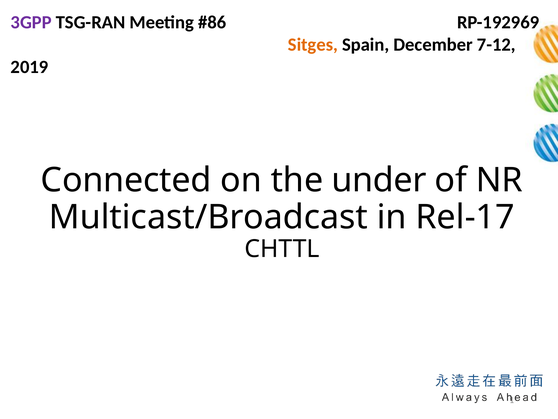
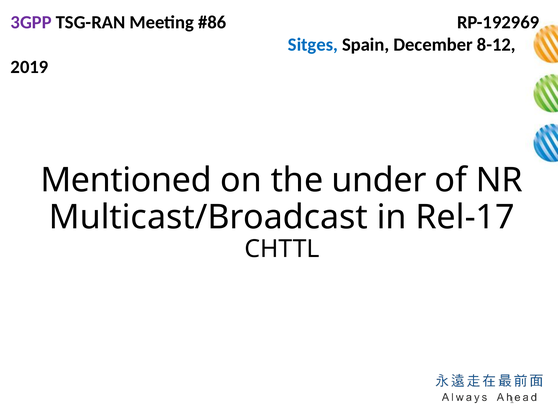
Sitges colour: orange -> blue (313, 44)
7-12: 7-12 -> 8-12 (496, 44)
Connected: Connected -> Mentioned (126, 180)
